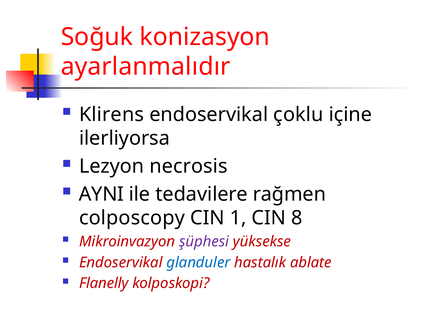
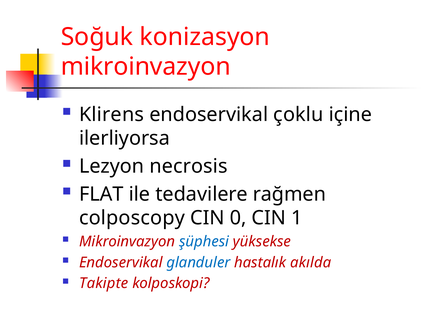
ayarlanmalıdır: ayarlanmalıdır -> mikroinvazyon (146, 67)
AYNI: AYNI -> FLAT (101, 194)
1: 1 -> 0 (238, 218)
8: 8 -> 1 (297, 218)
şüphesi colour: purple -> blue (204, 241)
ablate: ablate -> akılda (311, 262)
Flanelly: Flanelly -> Takipte (104, 283)
